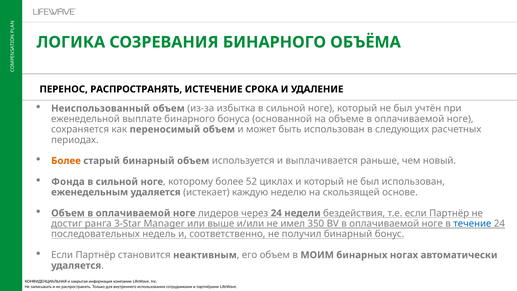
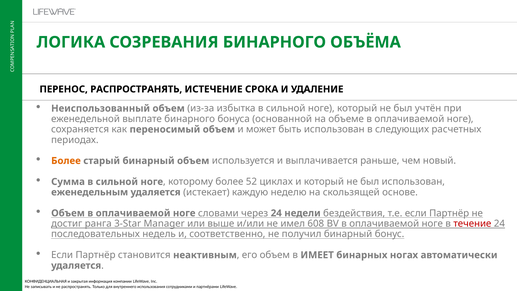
Фонда: Фонда -> Сумма (68, 182)
лидеров: лидеров -> словами (218, 213)
350: 350 -> 608 (316, 223)
течение colour: blue -> red (472, 223)
МОИМ: МОИМ -> ИМЕЕТ (317, 255)
